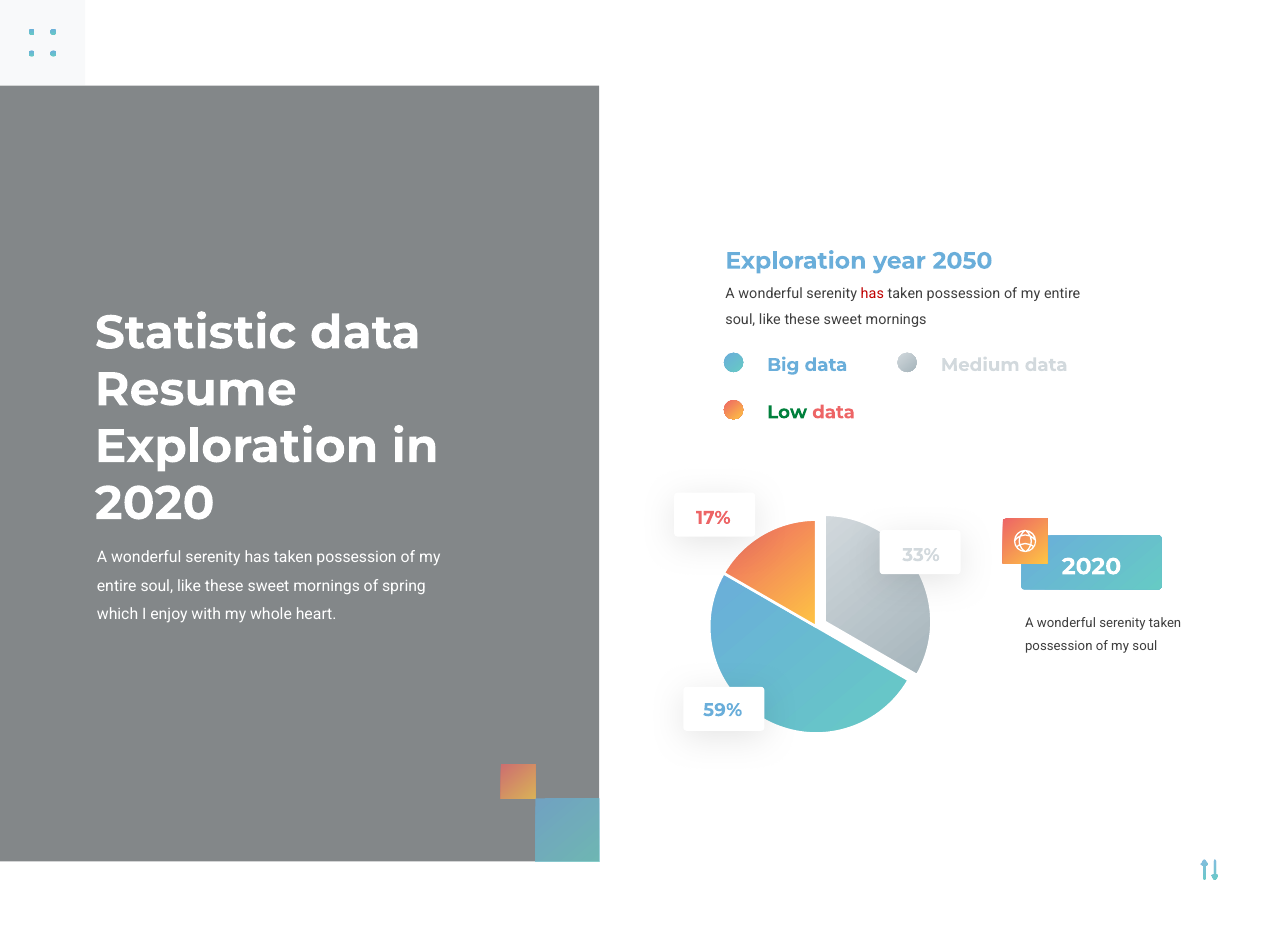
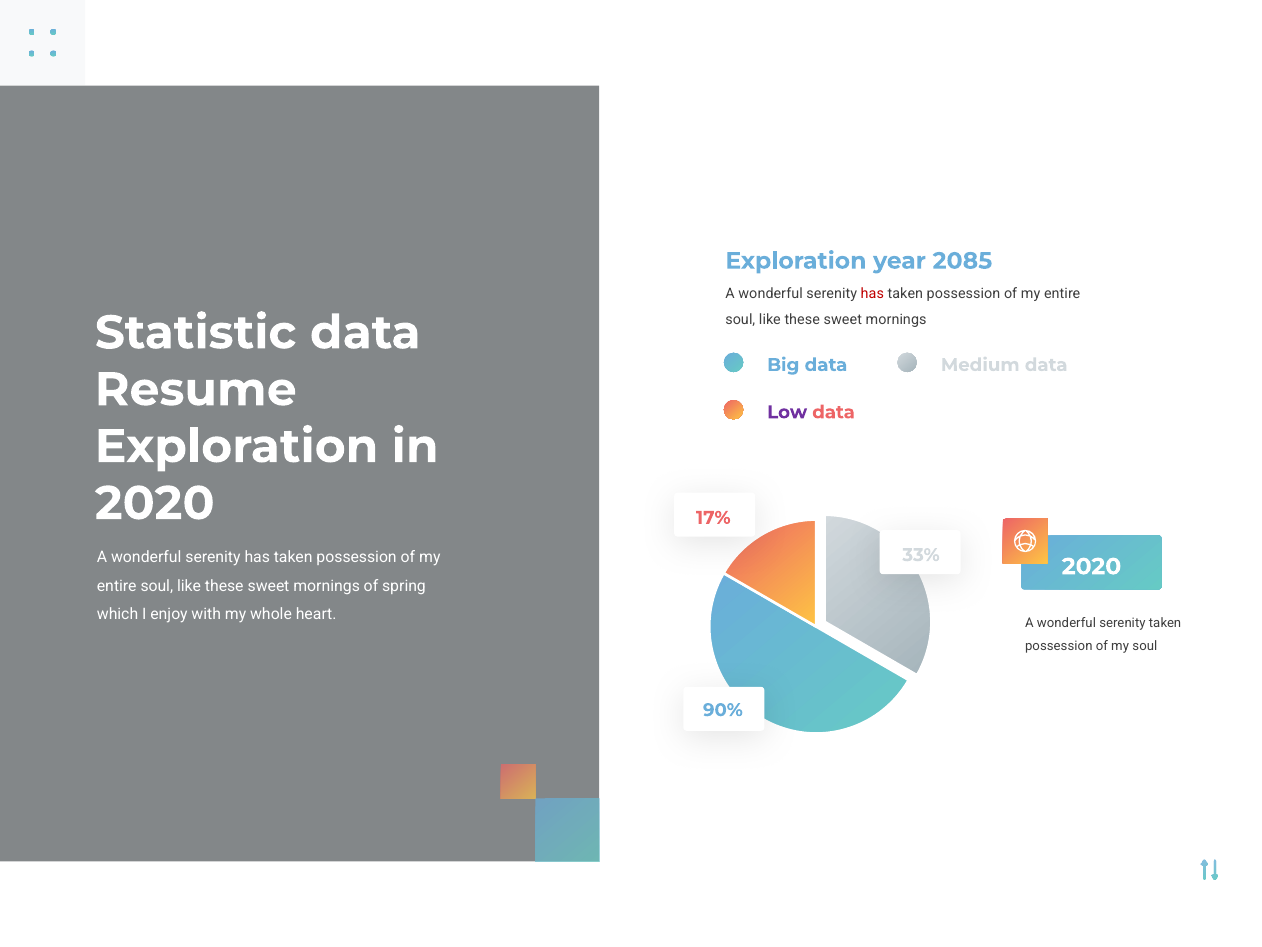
2050: 2050 -> 2085 (962, 261)
Low colour: green -> purple (787, 412)
59%: 59% -> 90% (723, 710)
